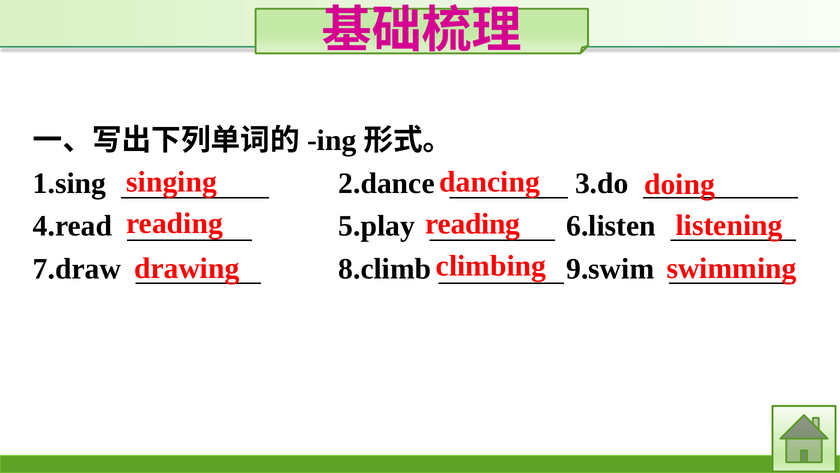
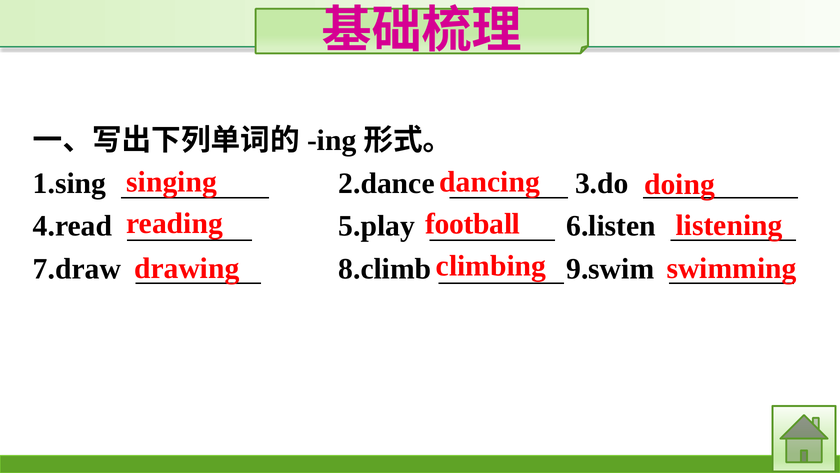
reading reading: reading -> football (473, 224)
